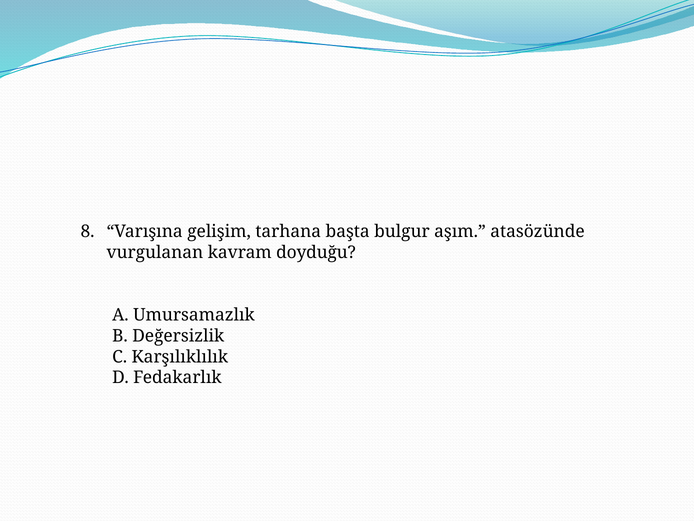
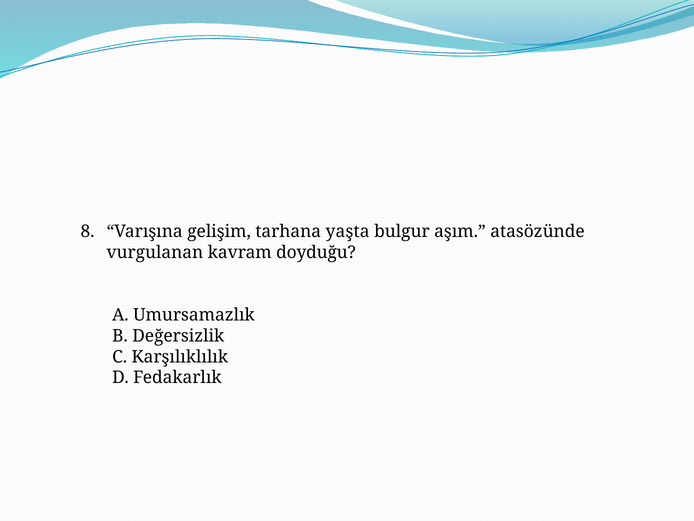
başta: başta -> yaşta (348, 232)
